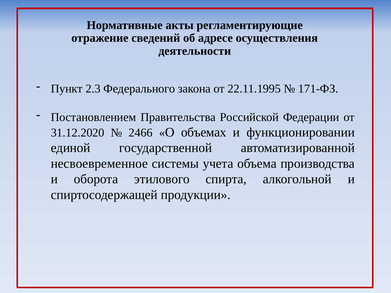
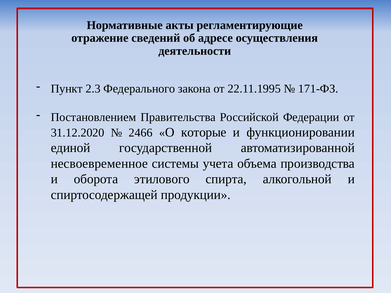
объемах: объемах -> которые (204, 132)
